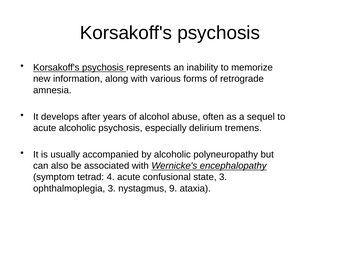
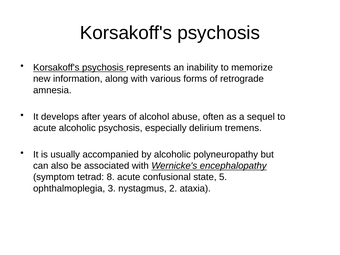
4: 4 -> 8 (111, 177)
state 3: 3 -> 5 (223, 177)
9: 9 -> 2 (173, 188)
